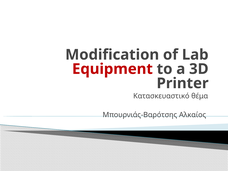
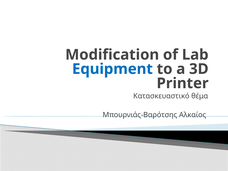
Equipment colour: red -> blue (112, 69)
